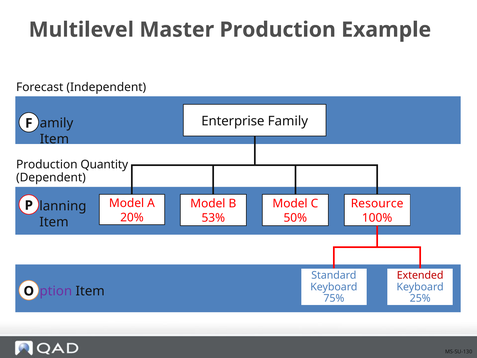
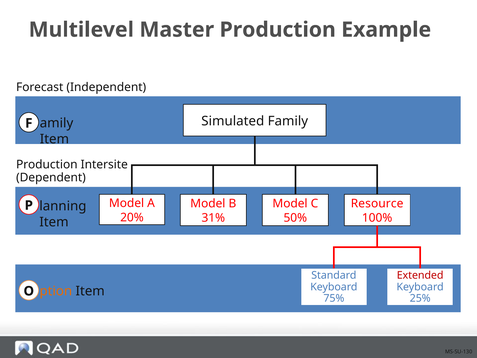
Enterprise: Enterprise -> Simulated (233, 121)
Quantity: Quantity -> Intersite (104, 164)
53%: 53% -> 31% (213, 218)
ption colour: purple -> orange (56, 291)
